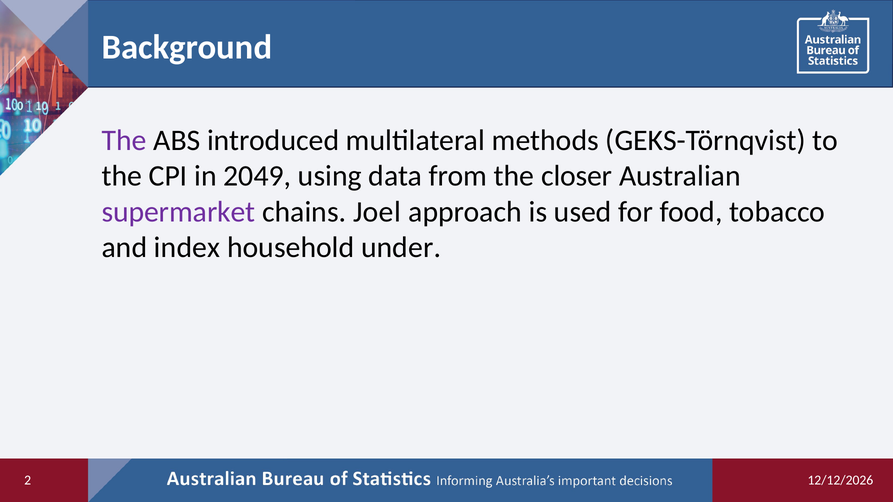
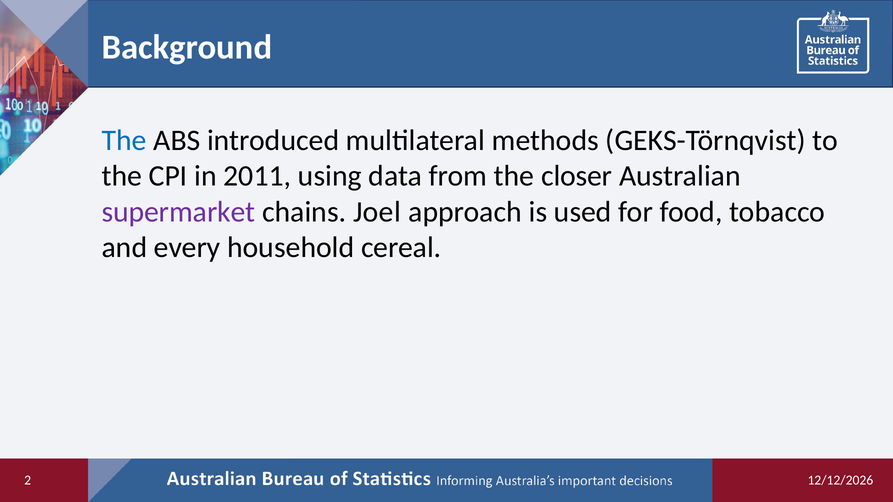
The colour: purple -> blue (124, 140)
2049: 2049 -> 2011 (257, 176)
index: index -> every (187, 248)
under: under -> cereal (401, 248)
